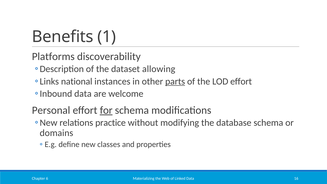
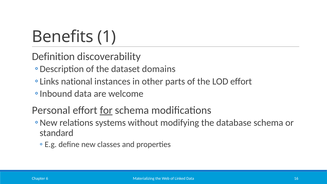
Platforms: Platforms -> Definition (53, 57)
allowing: allowing -> domains (159, 69)
parts underline: present -> none (175, 81)
practice: practice -> systems (111, 123)
domains: domains -> standard (57, 133)
